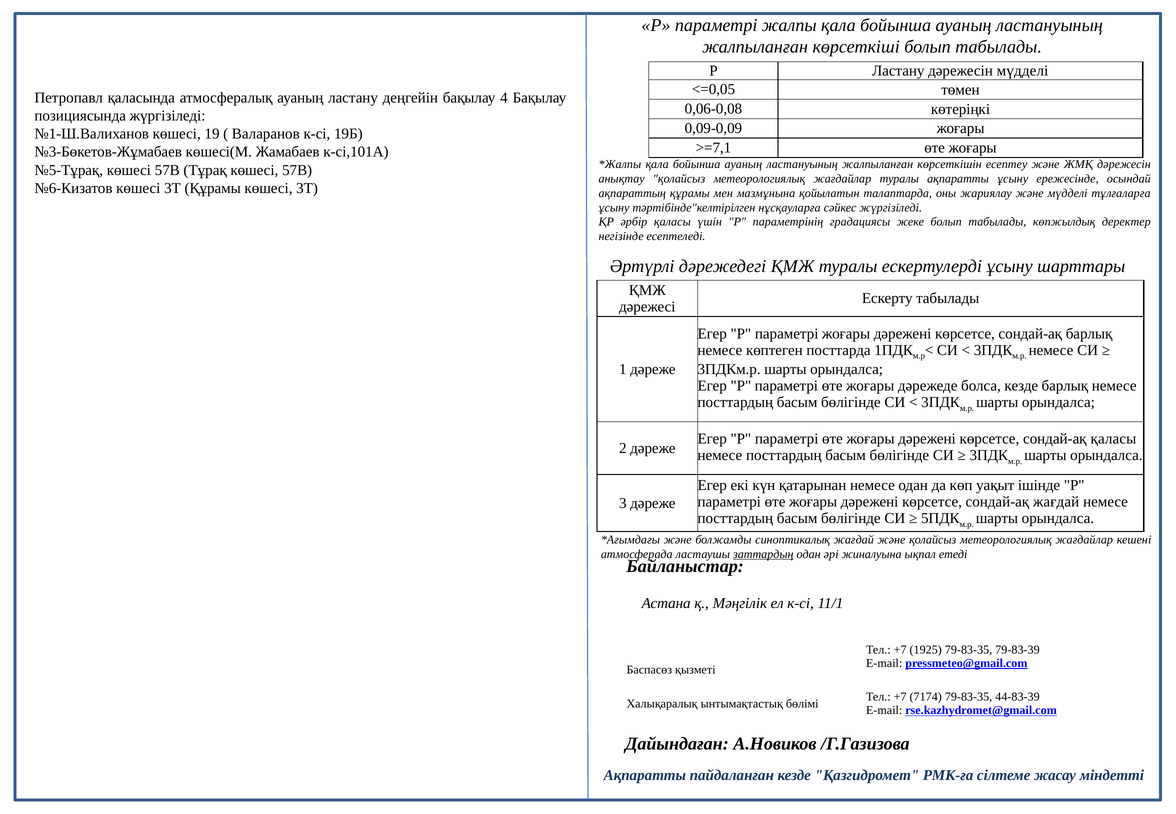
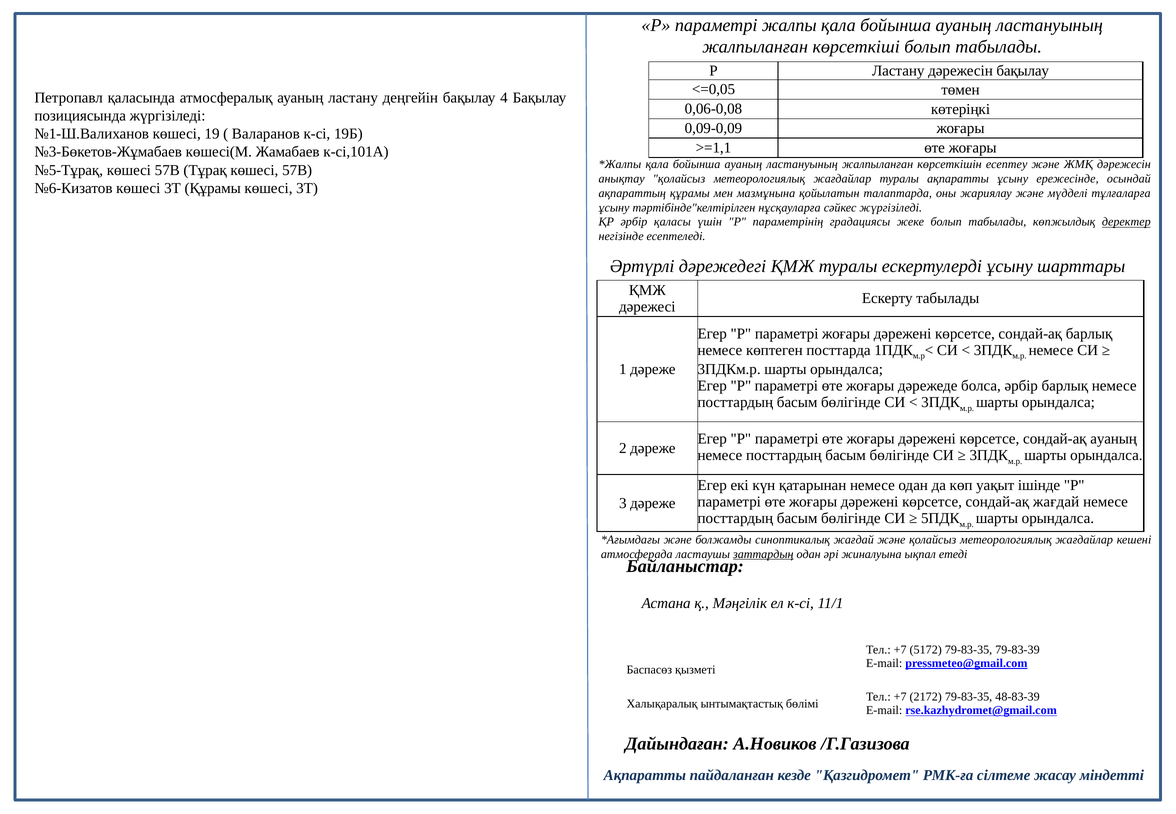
дәрежесін мүдделі: мүдделі -> бақылау (1023, 71)
>=7,1: >=7,1 -> >=1,1 (713, 148)
деректер underline: none -> present (1126, 222)
болса кезде: кезде -> әрбір (1021, 386)
сондай-ақ қаласы: қаласы -> ауаның (1114, 439)
1925: 1925 -> 5172 (926, 650)
7174: 7174 -> 2172 (926, 697)
44-83-39: 44-83-39 -> 48-83-39 (1017, 697)
